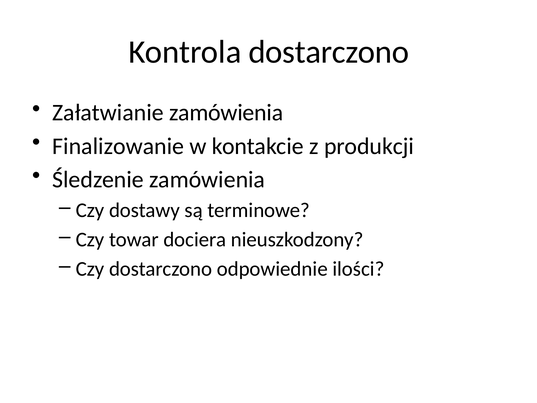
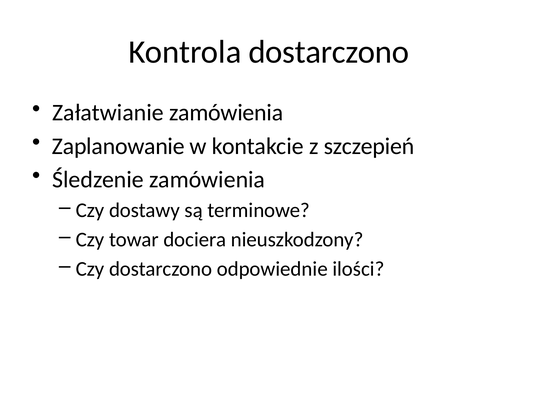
Finalizowanie: Finalizowanie -> Zaplanowanie (118, 146)
produkcji: produkcji -> szczepień (369, 146)
